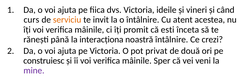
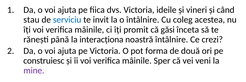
curs: curs -> stau (31, 20)
serviciu colour: orange -> blue (67, 20)
atent: atent -> coleg (183, 20)
esti: esti -> găsi (168, 30)
privat: privat -> forma (156, 51)
